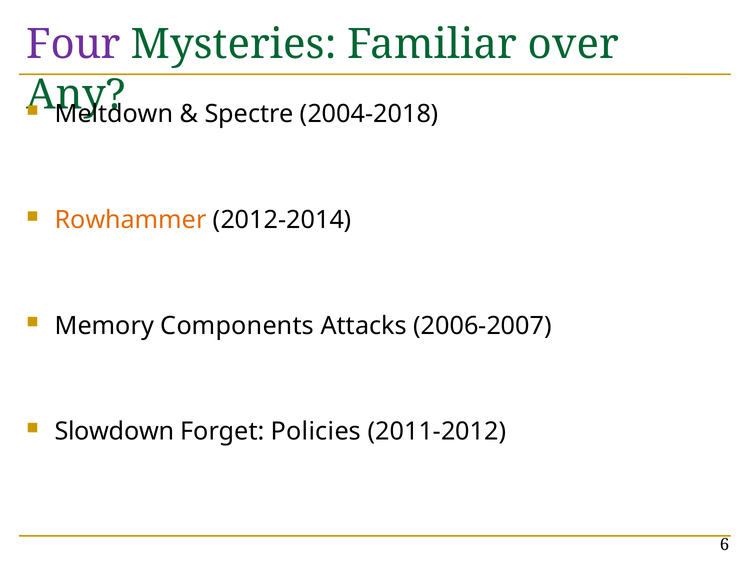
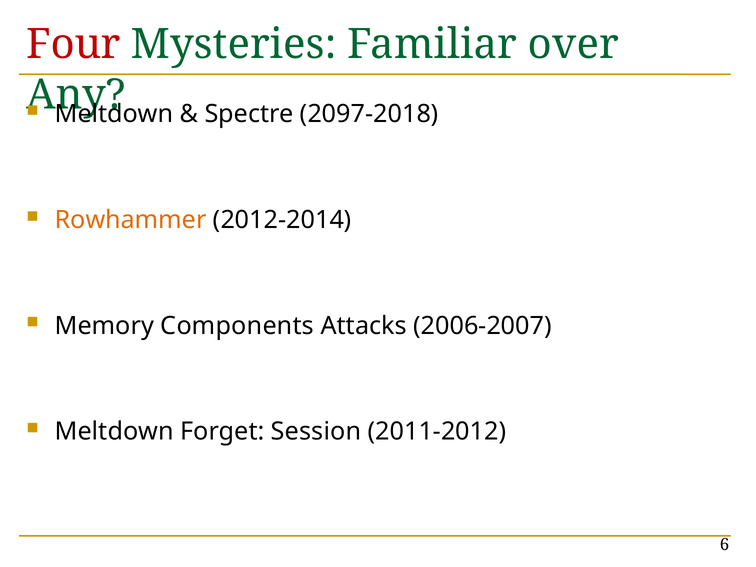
Four colour: purple -> red (73, 45)
2004-2018: 2004-2018 -> 2097-2018 (369, 114)
Slowdown: Slowdown -> Meltdown (114, 432)
Policies: Policies -> Session (316, 432)
